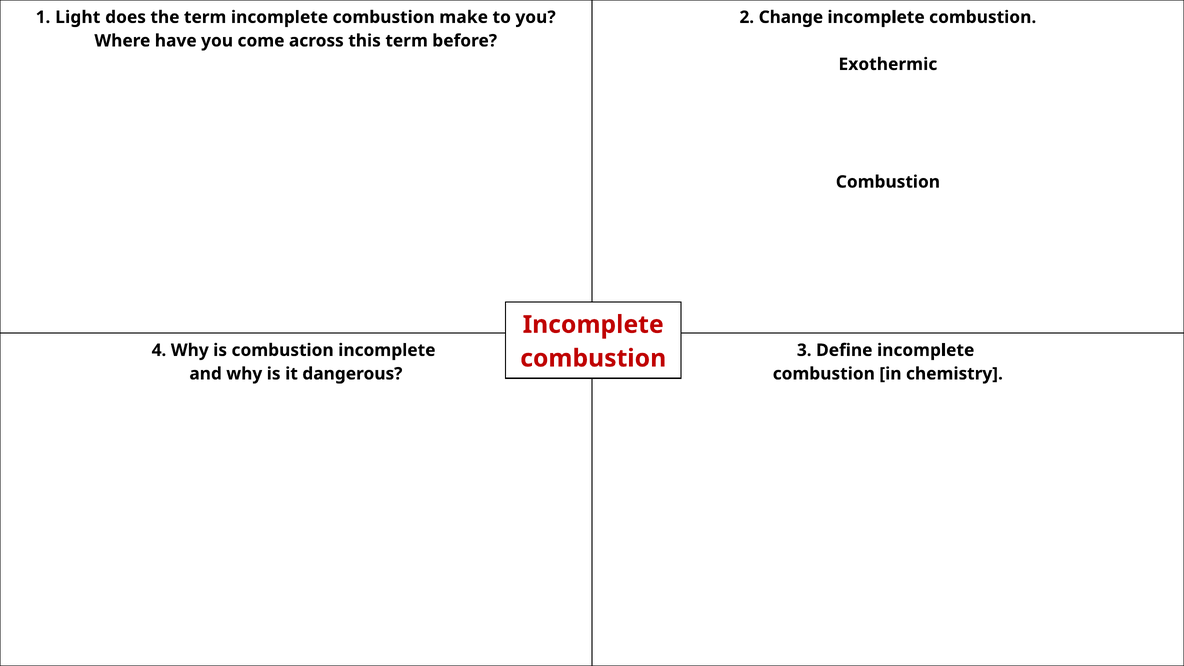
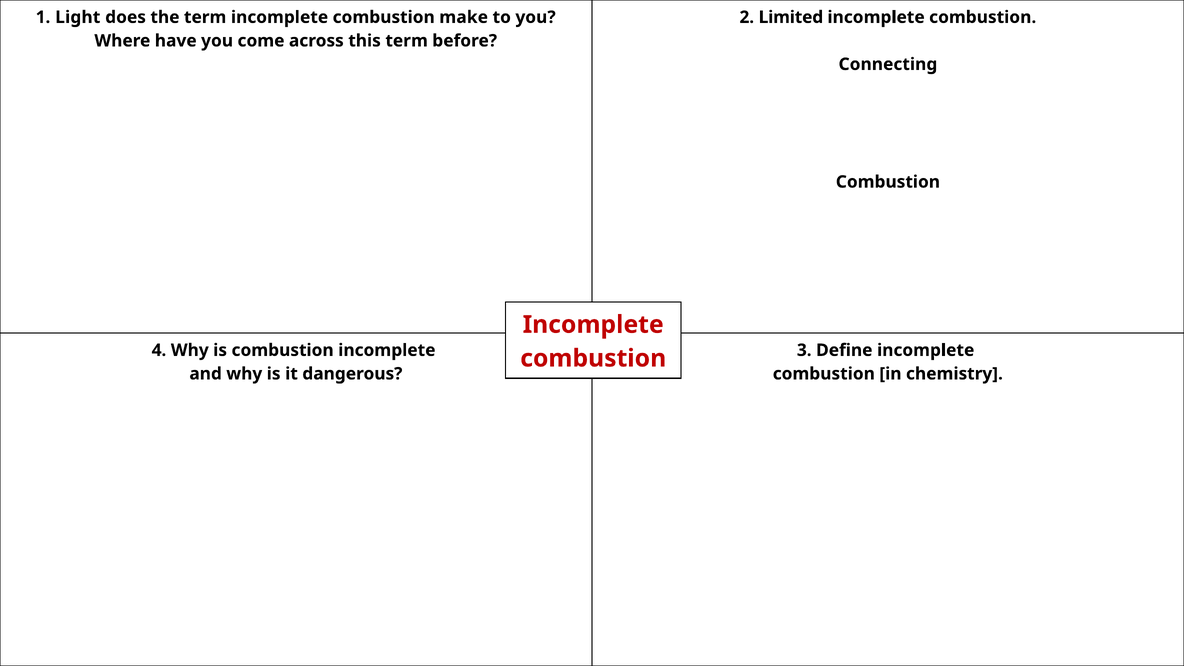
Change: Change -> Limited (791, 17)
Exothermic: Exothermic -> Connecting (888, 64)
